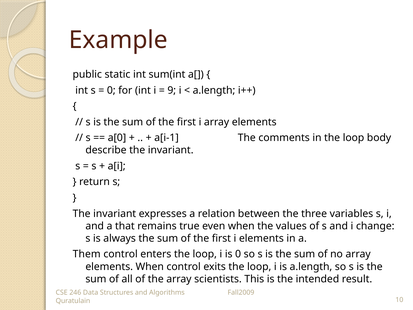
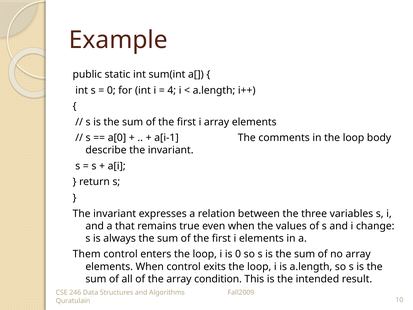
9: 9 -> 4 (172, 90)
scientists: scientists -> condition (218, 279)
